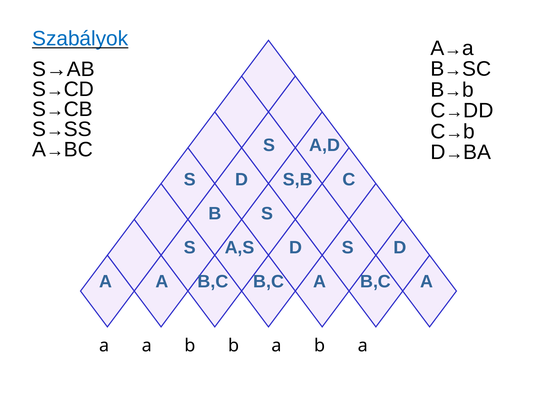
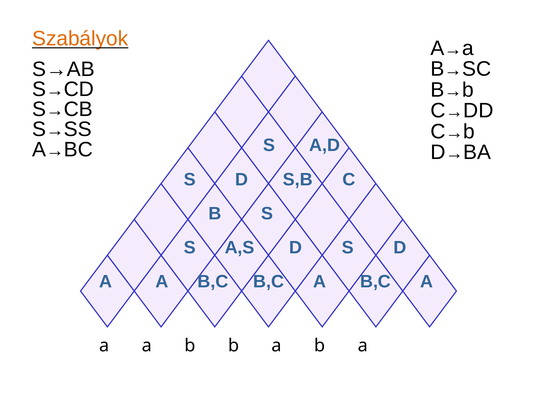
Szabályok colour: blue -> orange (80, 39)
